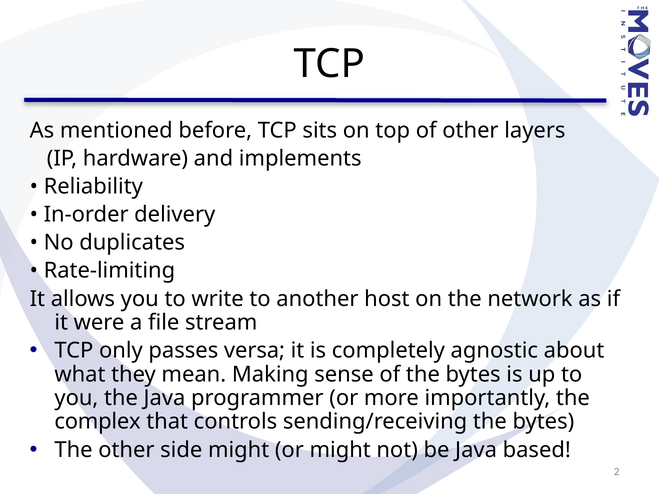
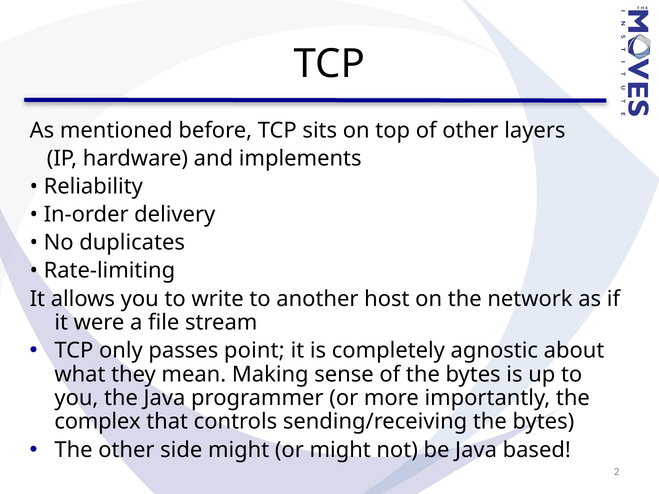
versa: versa -> point (254, 351)
